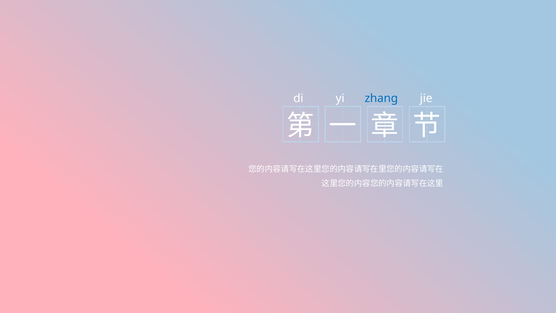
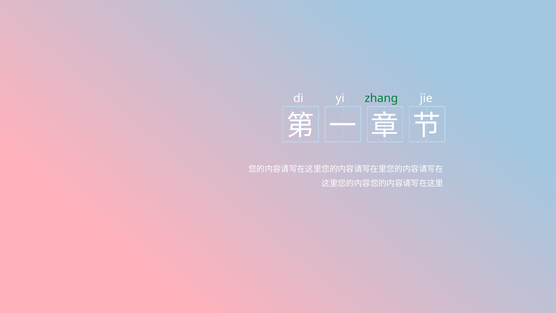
zhang colour: blue -> green (381, 98)
